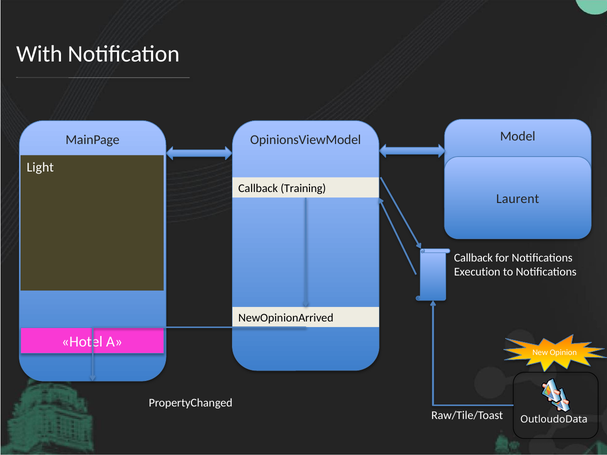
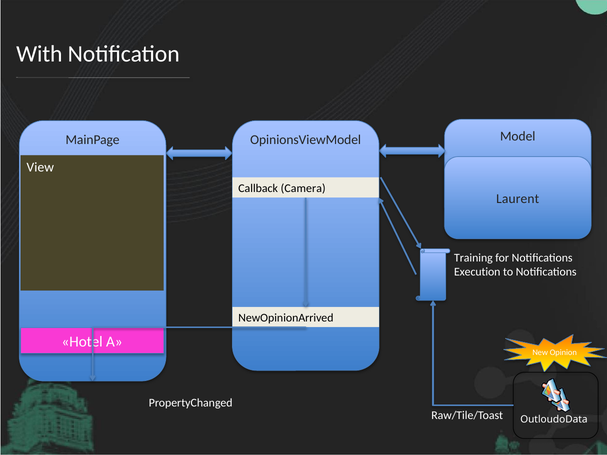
Light: Light -> View (40, 167)
Training: Training -> Camera (303, 188)
Callback: Callback -> Training (473, 258)
